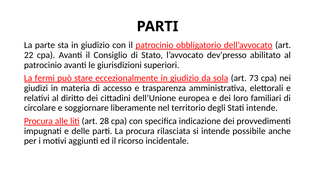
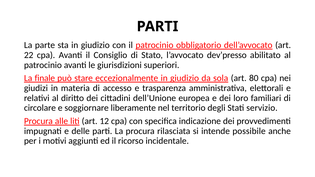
fermi: fermi -> finale (45, 78)
73: 73 -> 80 (254, 78)
Stati intende: intende -> servizio (262, 108)
28: 28 -> 12 (104, 121)
